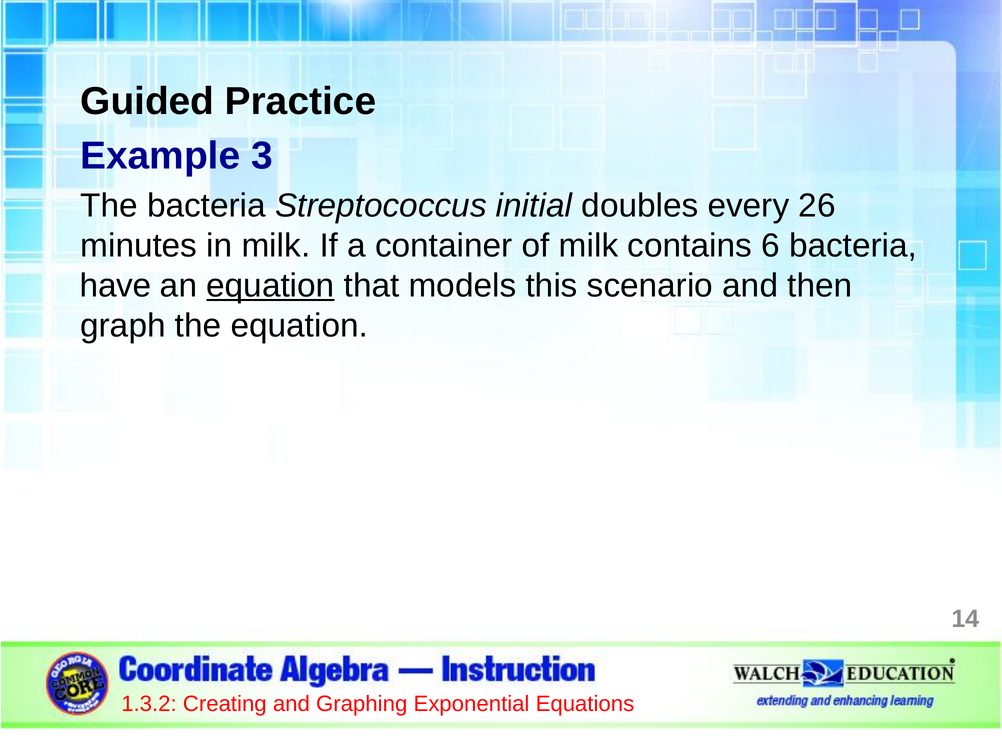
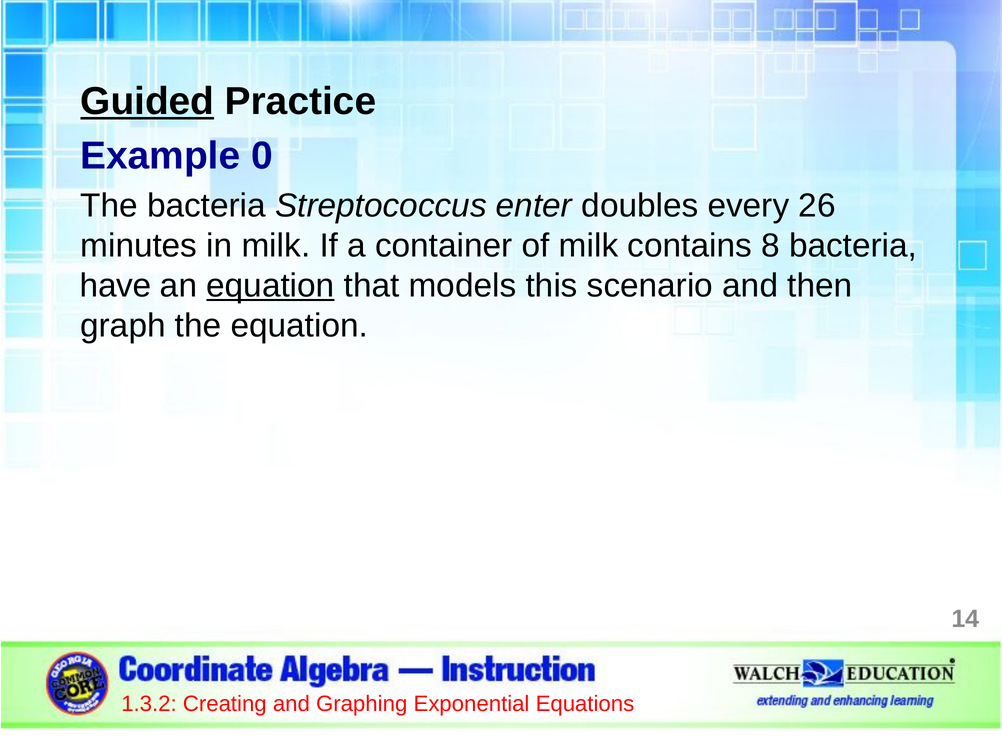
Guided underline: none -> present (147, 101)
3: 3 -> 0 (262, 156)
initial: initial -> enter (534, 206)
6: 6 -> 8 (770, 246)
